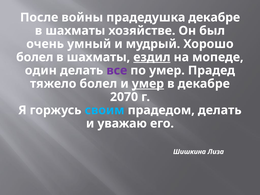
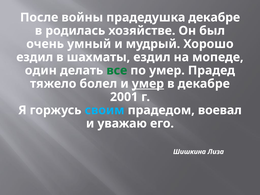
шахматы: шахматы -> родилась (75, 31)
болел: болел -> ездил (35, 57)
ездил underline: present -> none (152, 57)
все colour: purple -> green (117, 70)
2070: 2070 -> 2001 (124, 97)
прадедом делать: делать -> воевал (220, 110)
